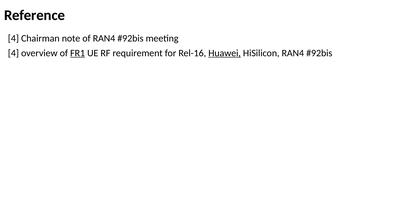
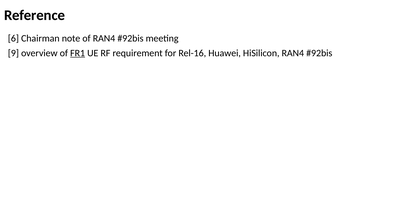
4: 4 -> 6 (13, 38)
4: 4 -> 9 (13, 53)
Huawei underline: present -> none (225, 53)
